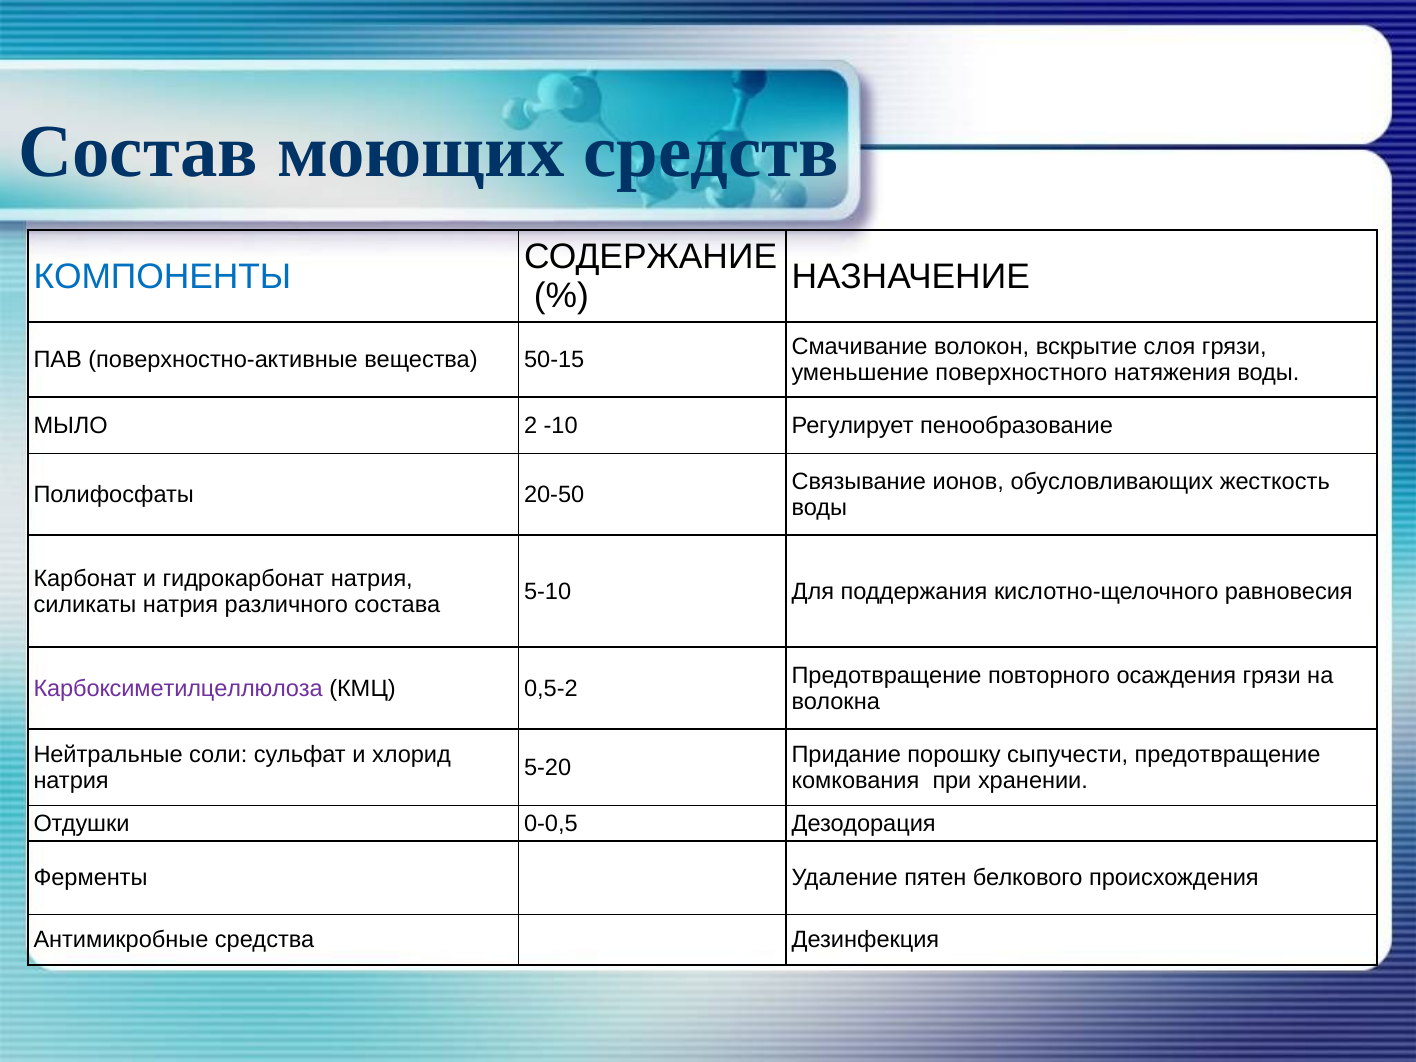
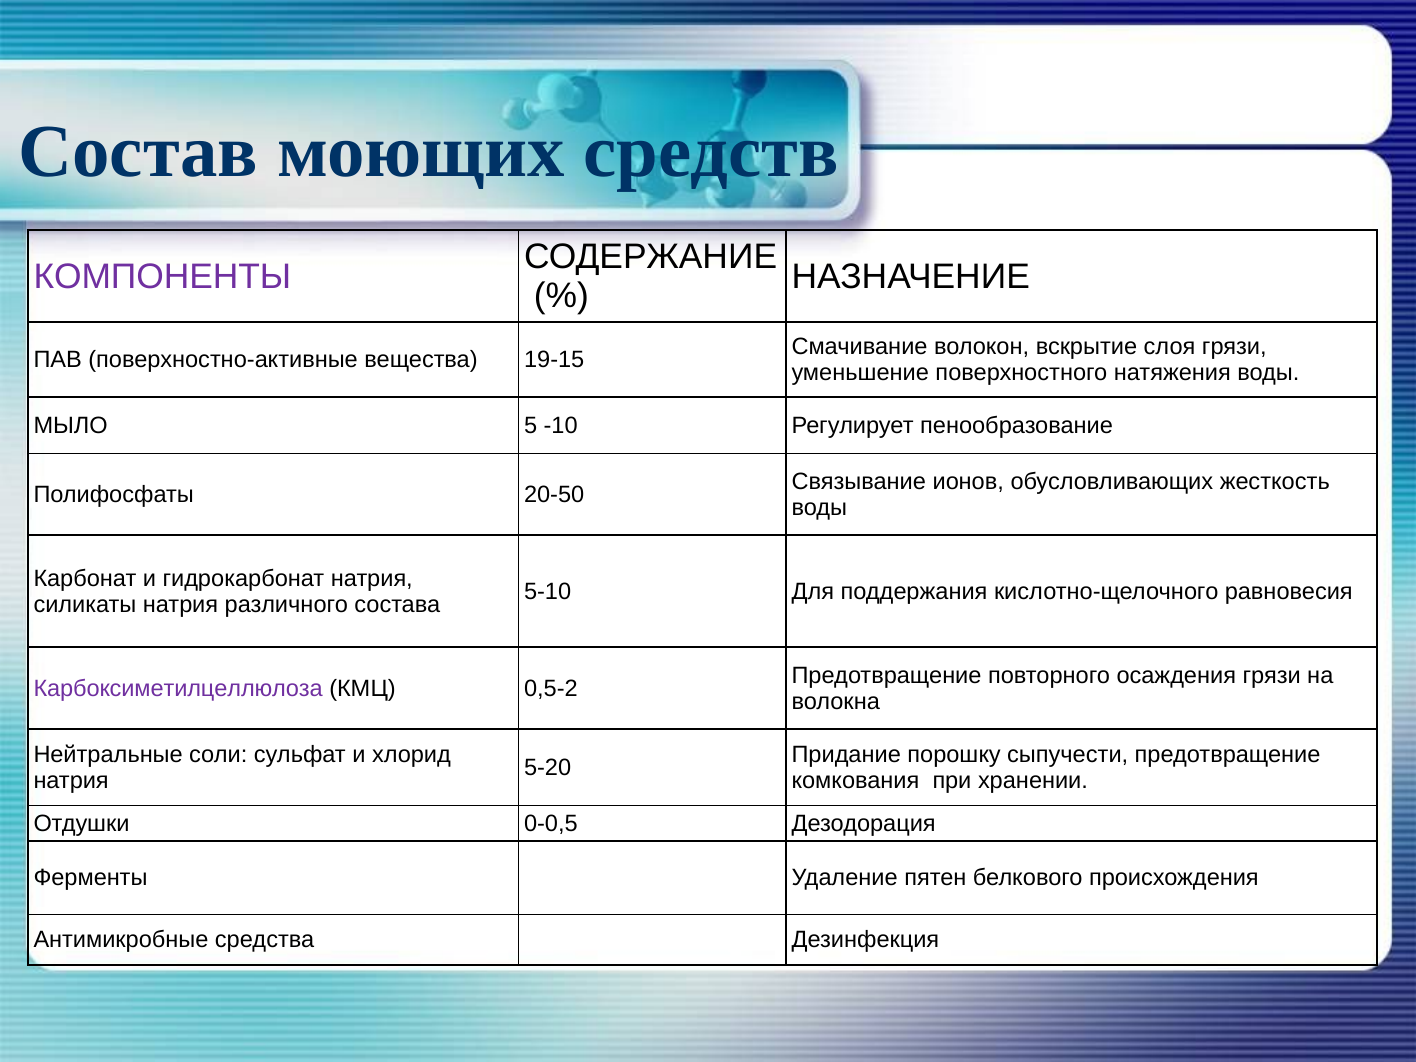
КОМПОНЕНТЫ colour: blue -> purple (162, 276)
50-15: 50-15 -> 19-15 (554, 360)
2: 2 -> 5 (531, 426)
